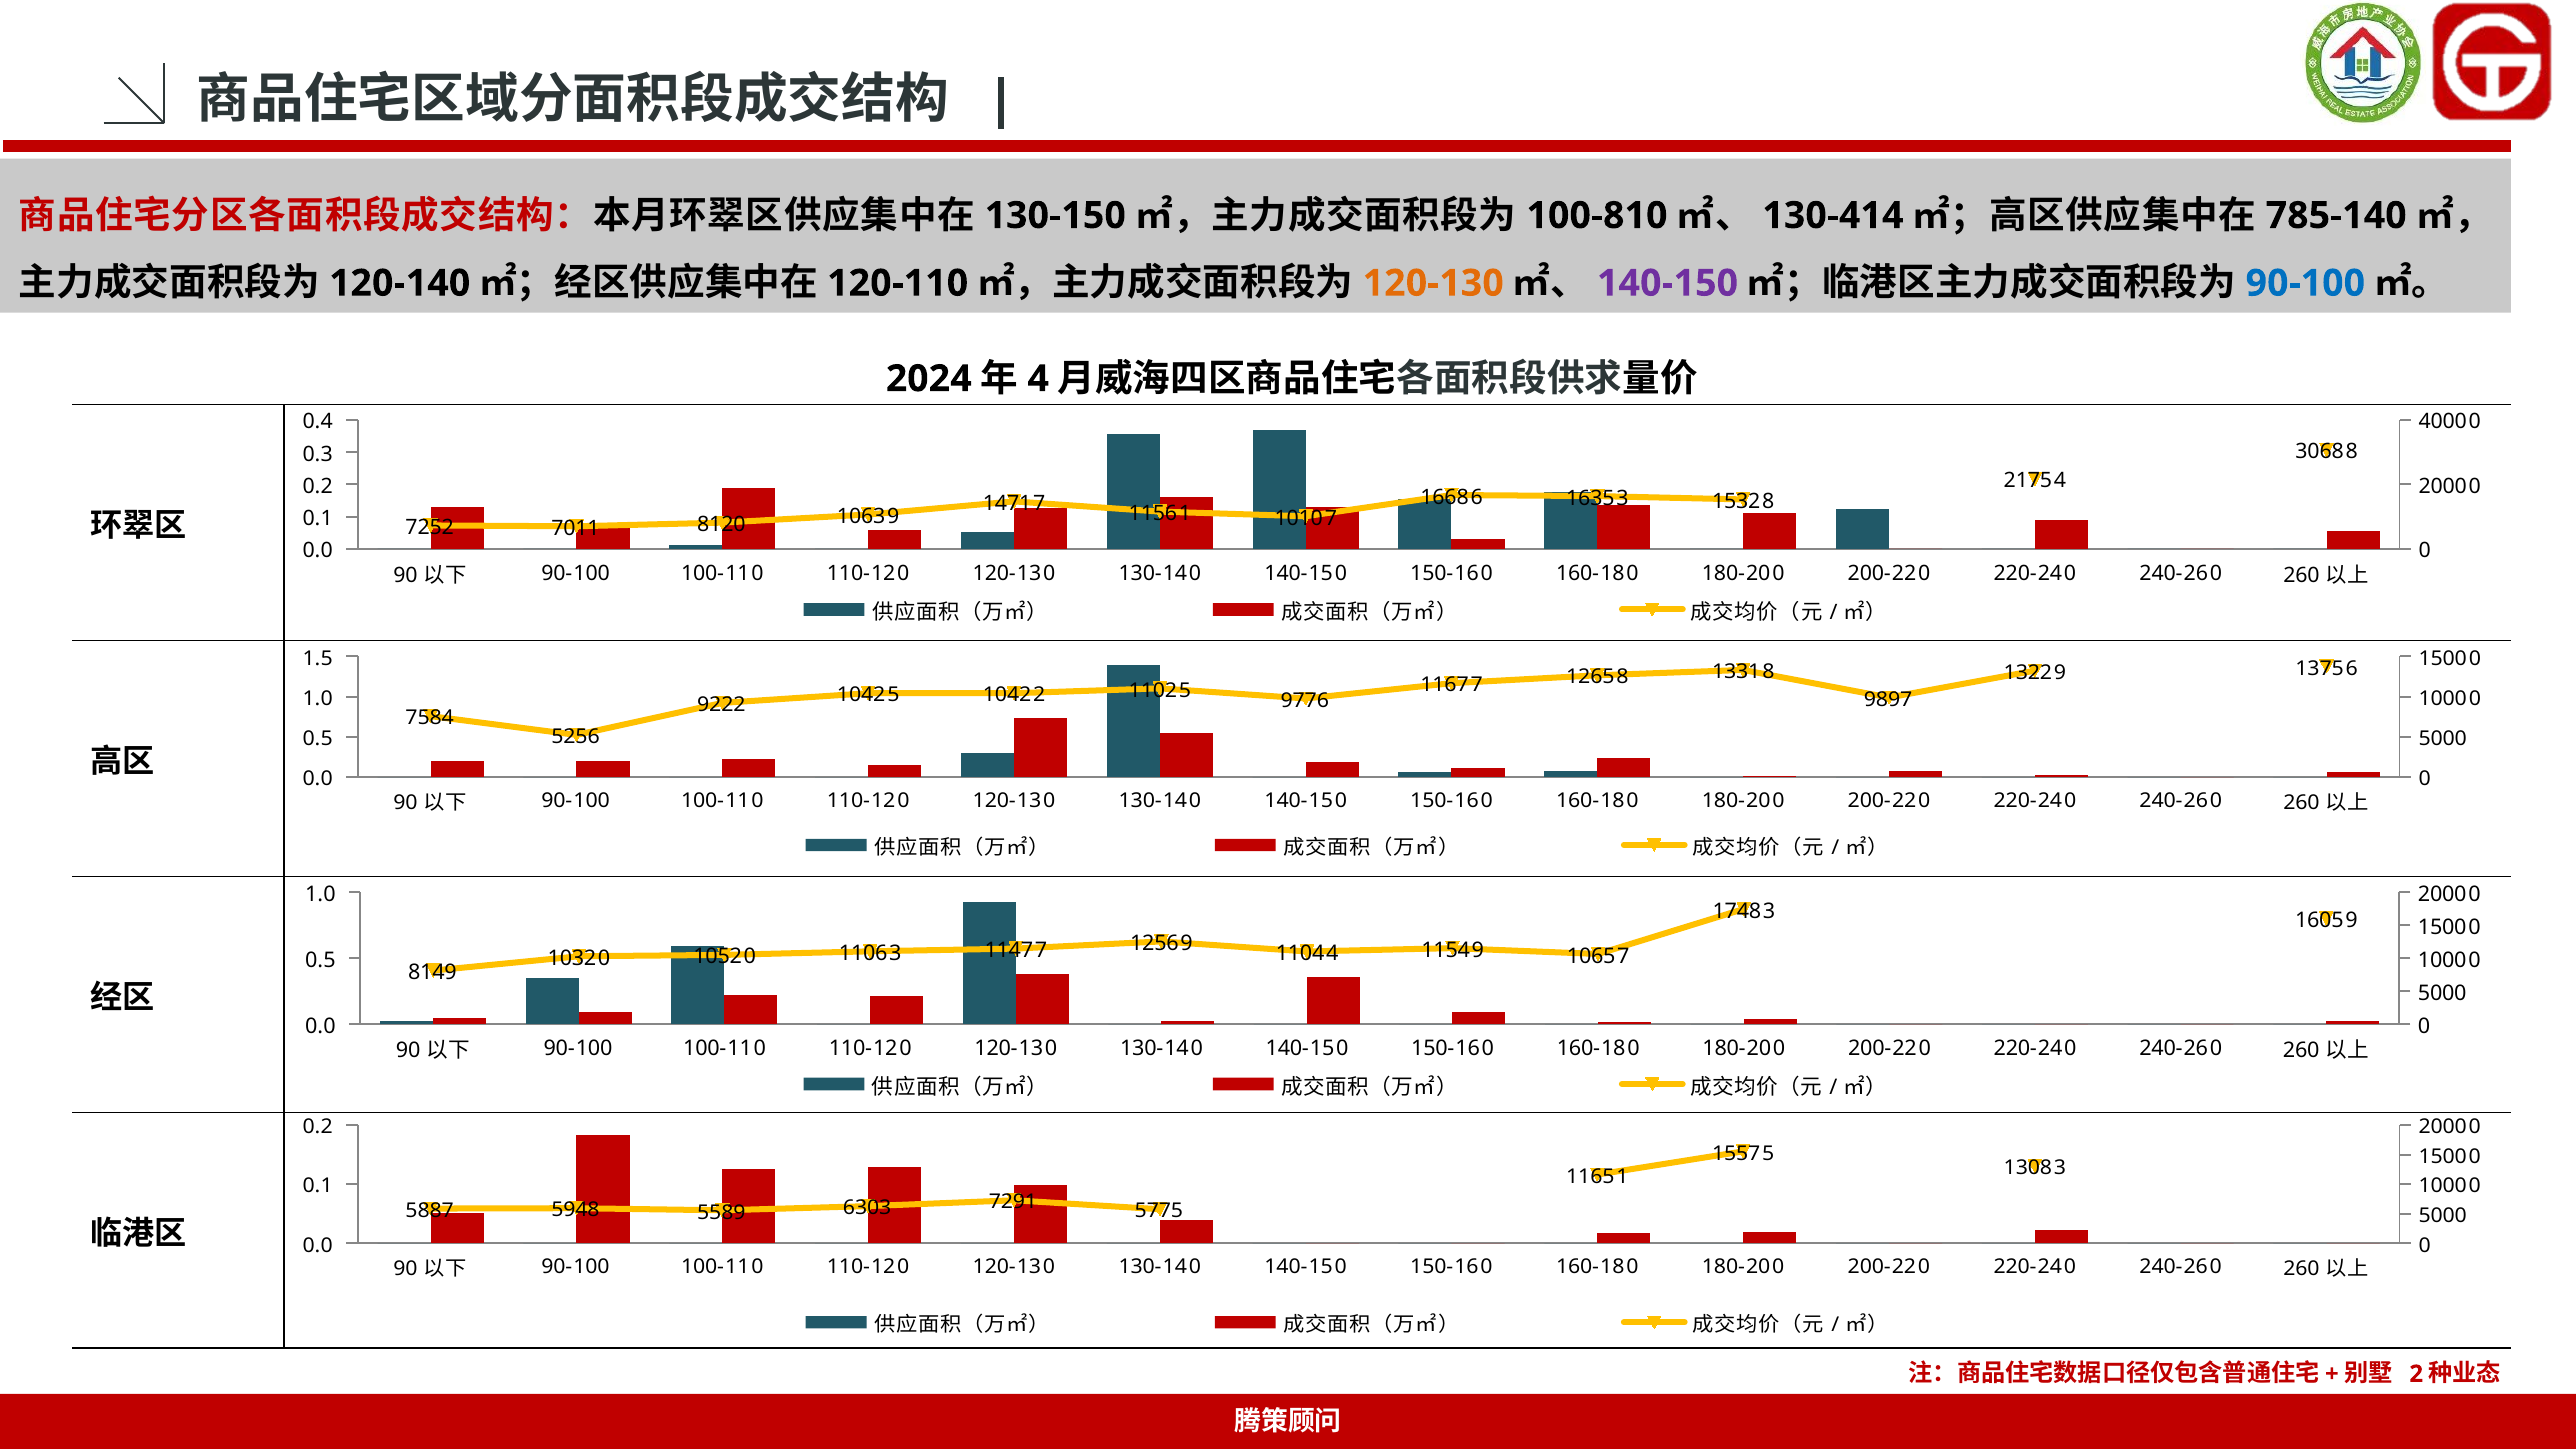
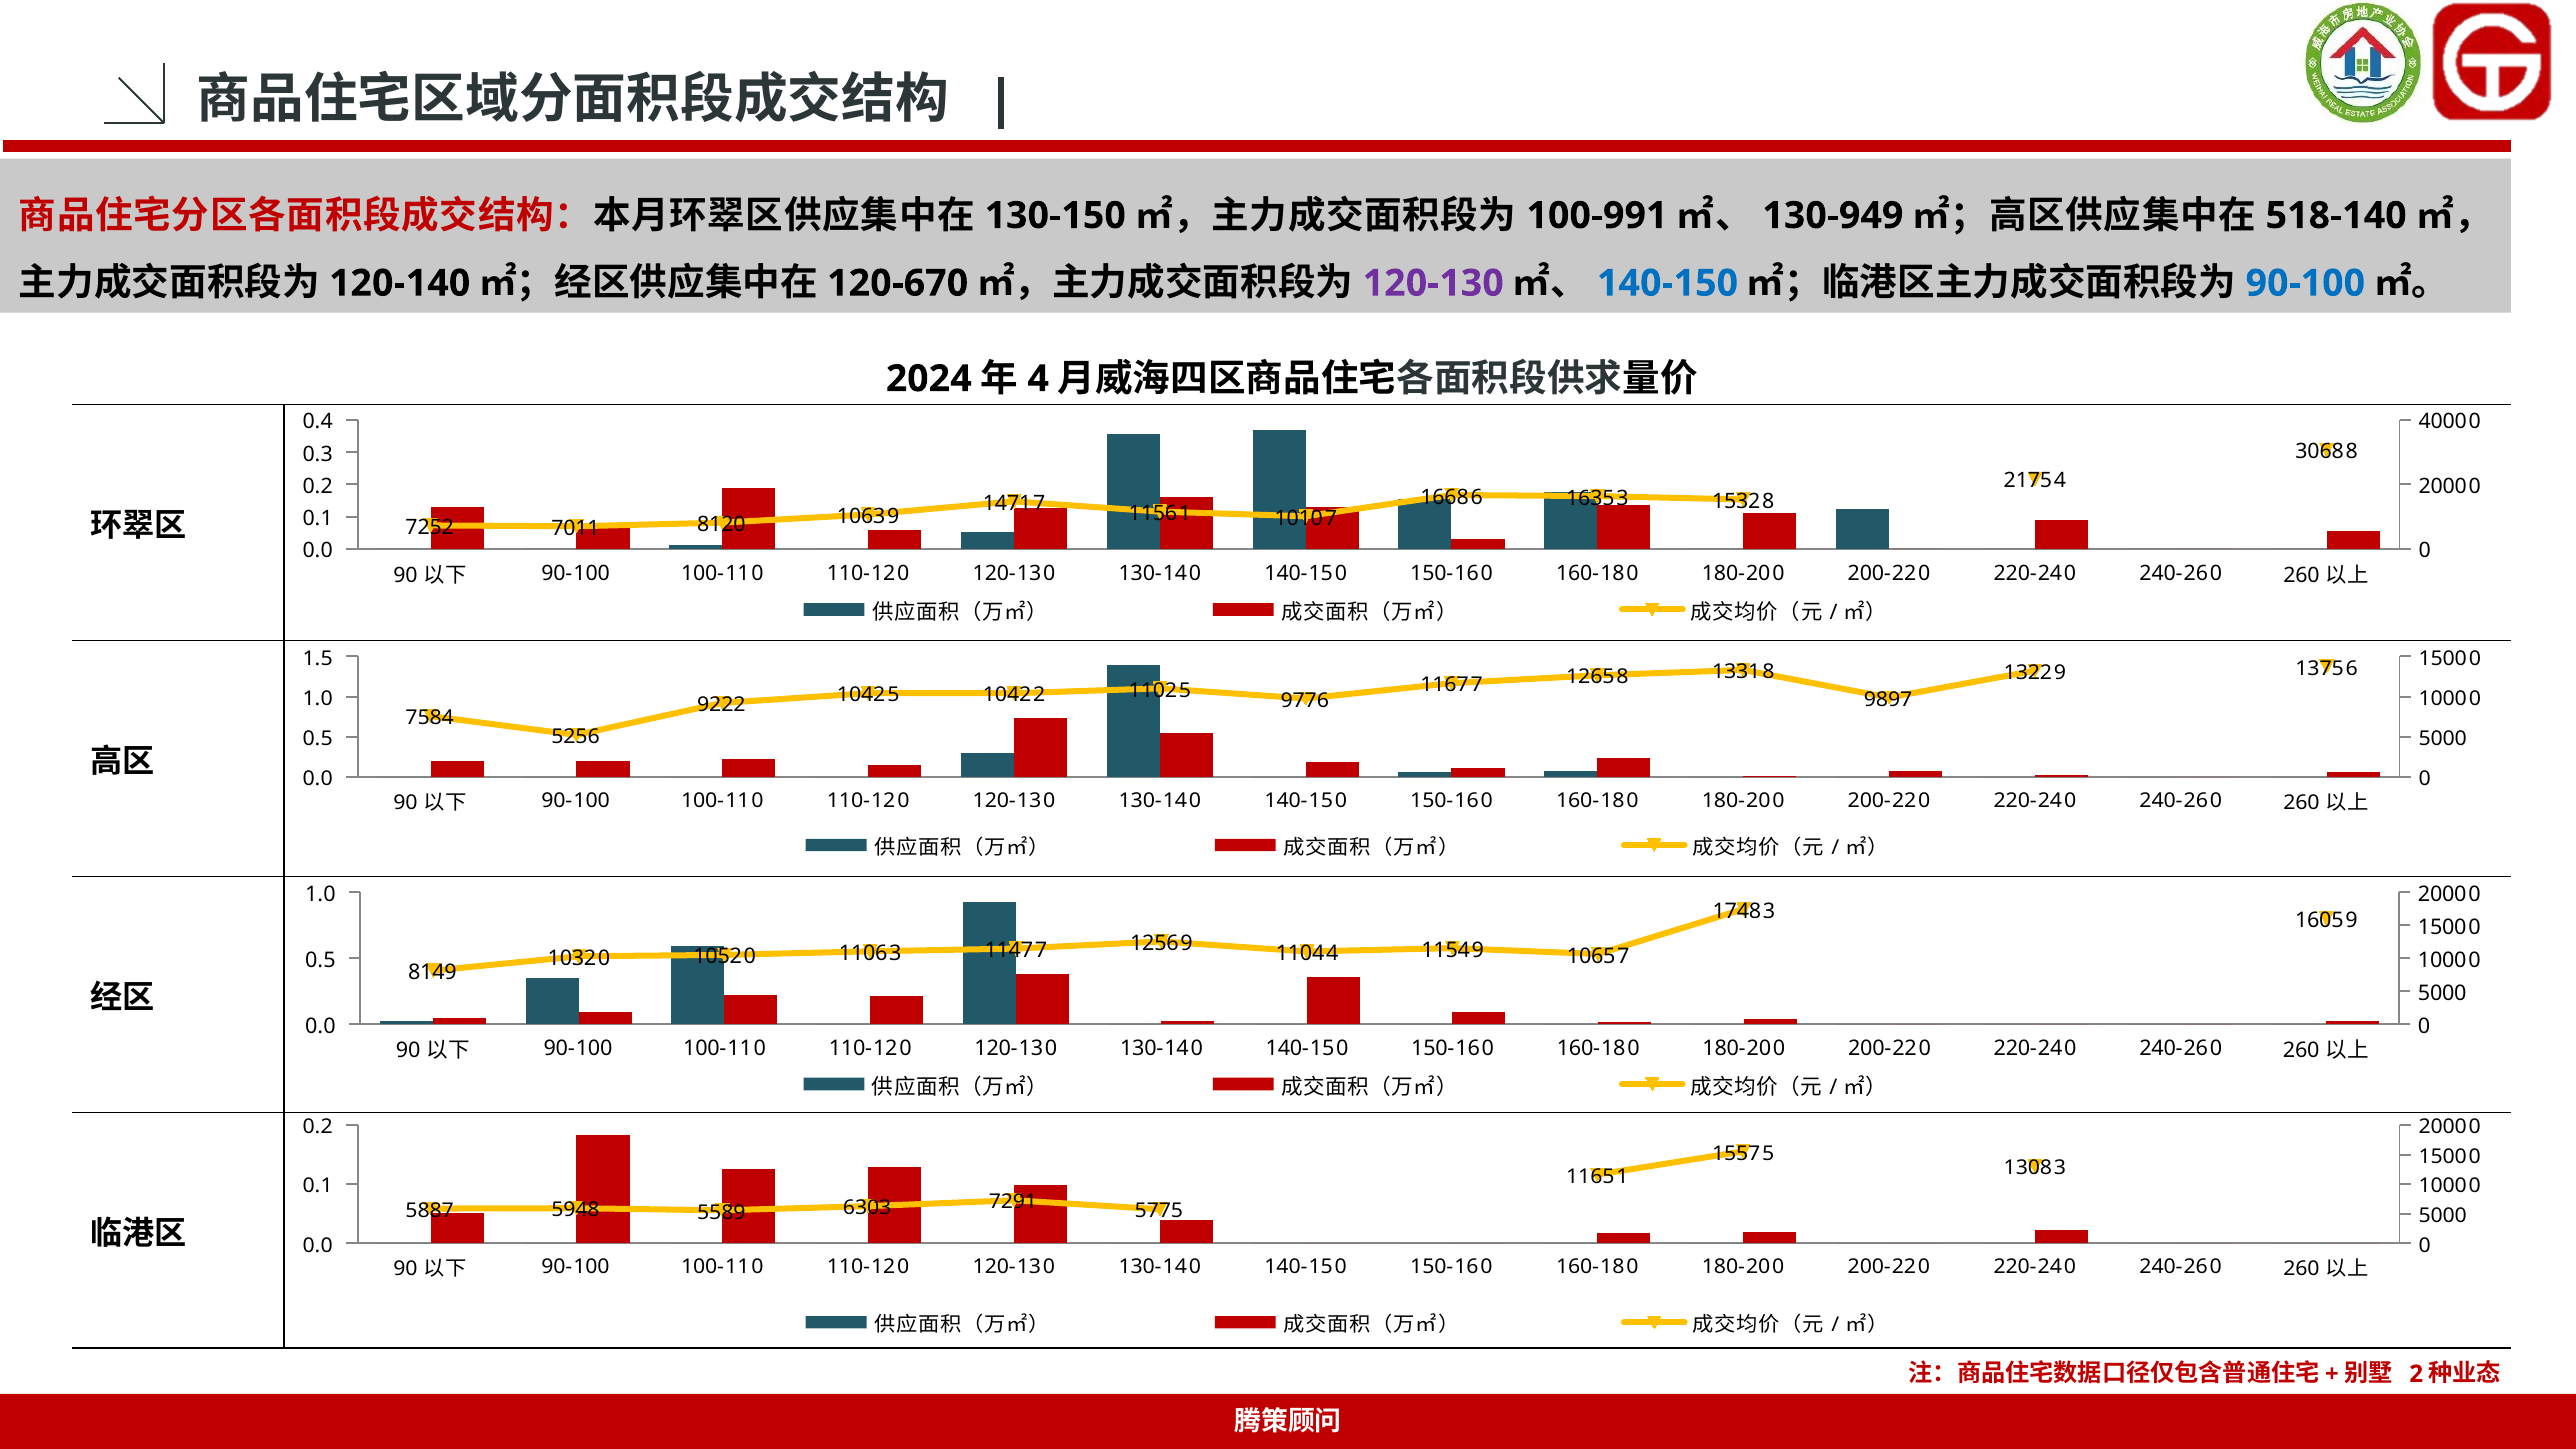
100-810: 100-810 -> 100-991 (1597, 216)
130-414: 130-414 -> 130-949 (1833, 216)
785-140: 785-140 -> 518-140 (2336, 216)
120-110: 120-110 -> 120-670 (898, 283)
120-130 colour: orange -> purple (1433, 283)
140-150 colour: purple -> blue (1668, 283)
